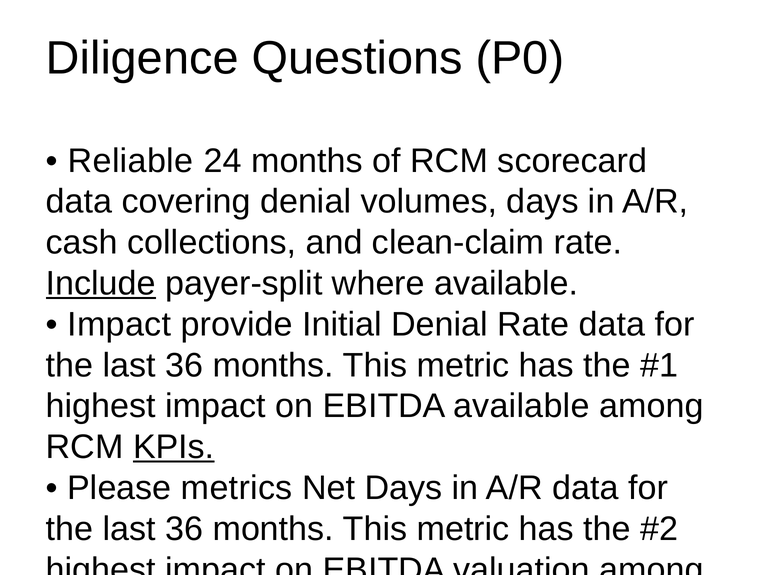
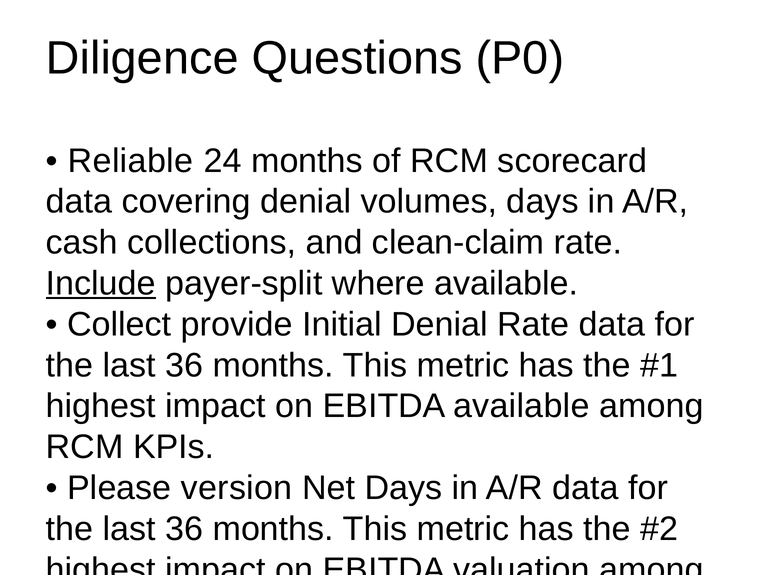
Impact: Impact -> Collect (119, 325)
KPIs underline: present -> none (174, 447)
metrics: metrics -> version (237, 488)
